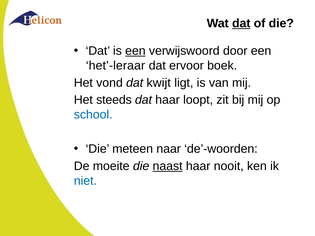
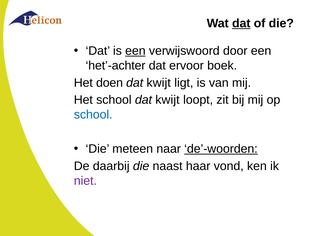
het’-leraar: het’-leraar -> het’-achter (116, 66)
vond: vond -> doen (110, 83)
Het steeds: steeds -> school (114, 100)
haar: haar -> kwijt (167, 100)
de’-woorden underline: none -> present (221, 149)
moeite: moeite -> daarbij (111, 166)
naast underline: present -> none (168, 166)
nooit: nooit -> vond (229, 166)
niet colour: blue -> purple (85, 181)
